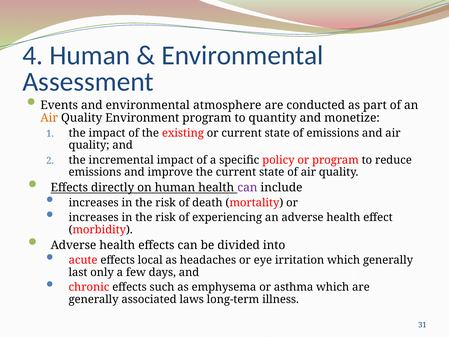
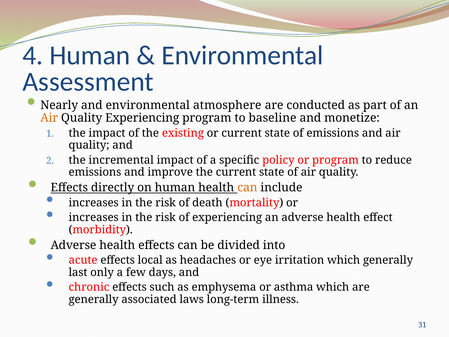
Events: Events -> Nearly (59, 105)
Quality Environment: Environment -> Experiencing (142, 118)
quantity: quantity -> baseline (273, 118)
can colour: purple -> orange (247, 188)
